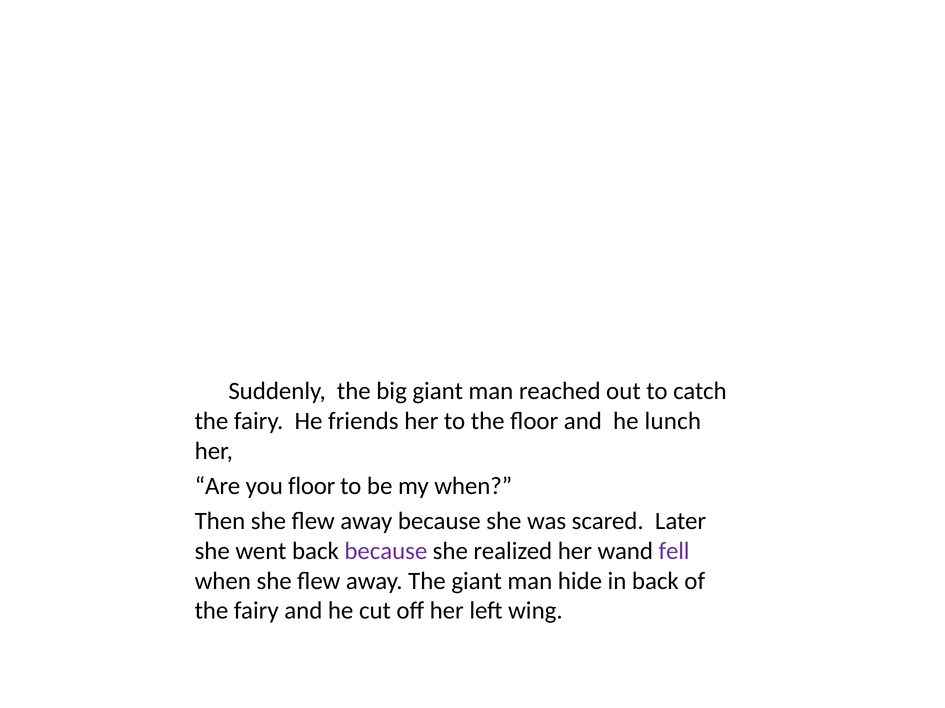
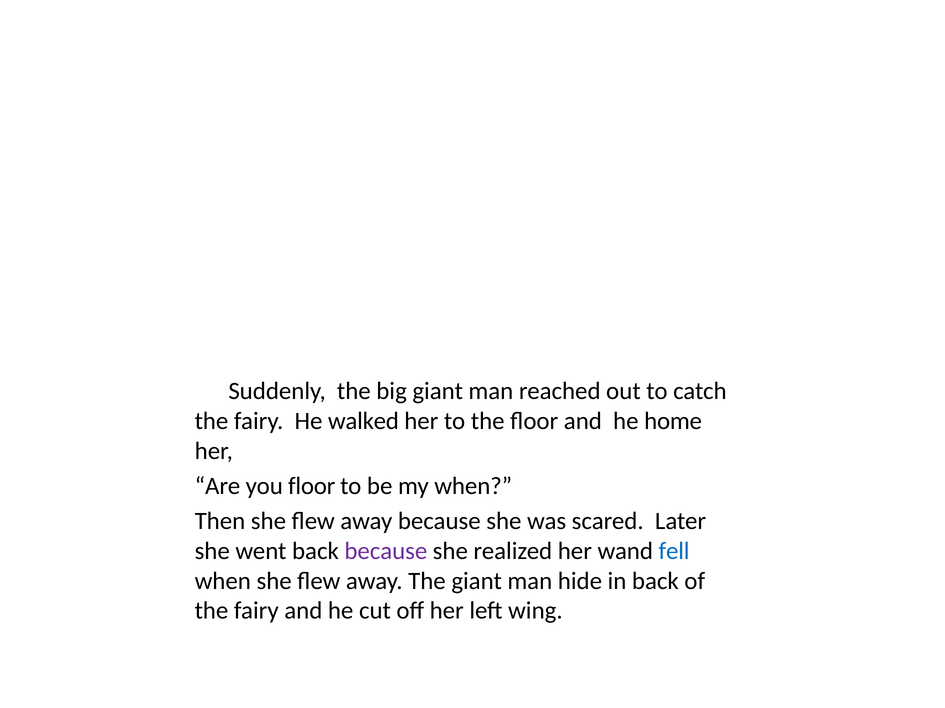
friends: friends -> walked (363, 421)
lunch: lunch -> home (673, 421)
fell colour: purple -> blue (674, 552)
